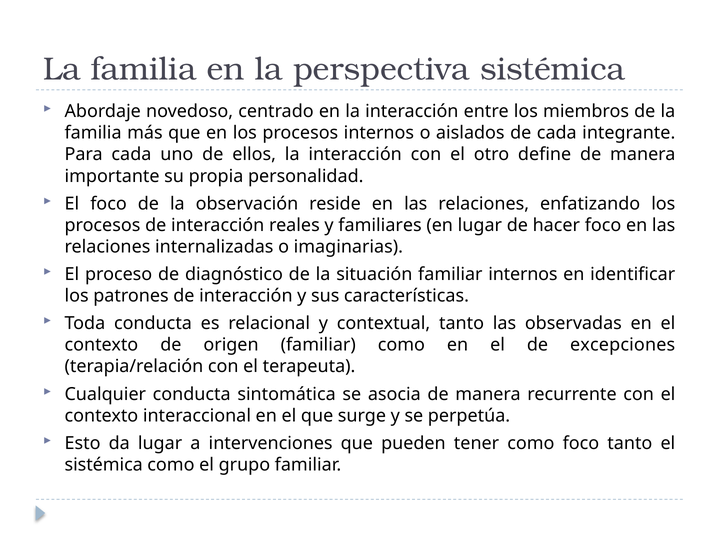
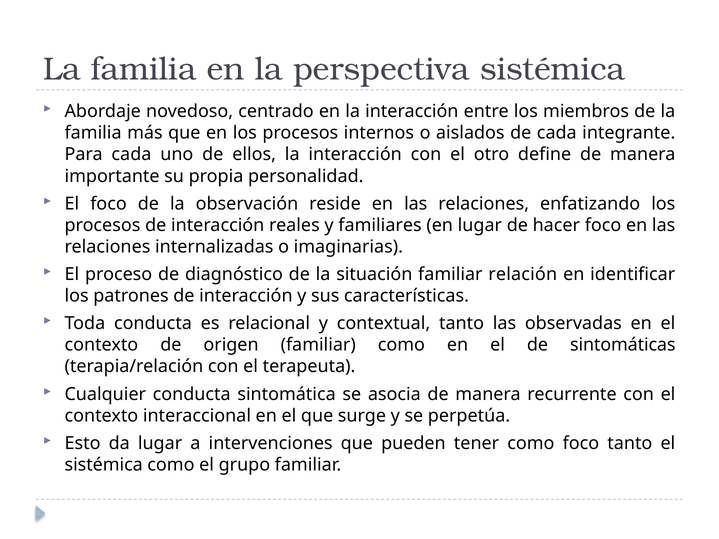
familiar internos: internos -> relación (523, 274)
excepciones: excepciones -> sintomáticas (623, 345)
